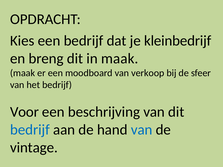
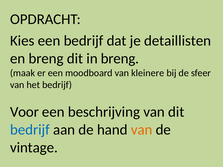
kleinbedrijf: kleinbedrijf -> detaillisten (178, 41)
in maak: maak -> breng (120, 59)
verkoop: verkoop -> kleinere (148, 73)
van colour: blue -> orange (142, 130)
